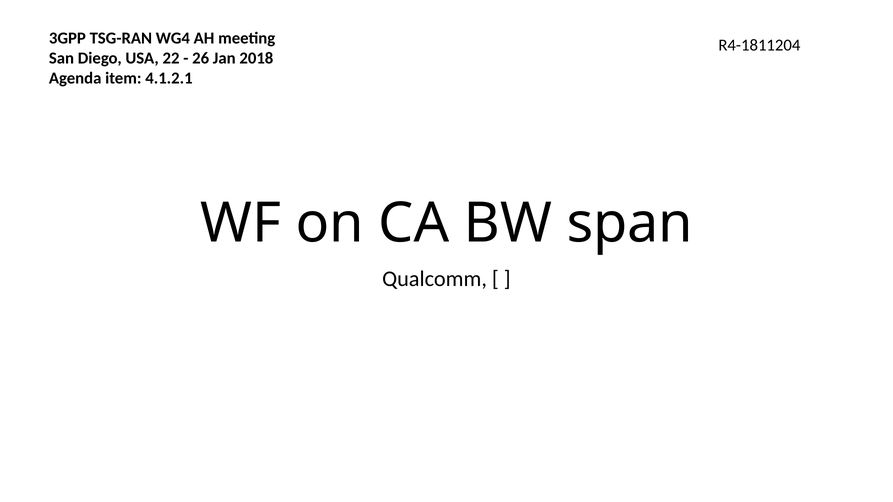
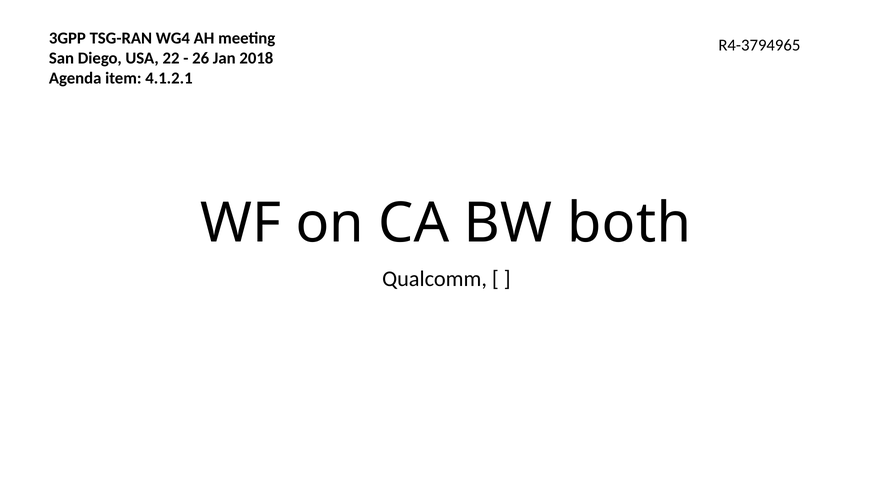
R4-1811204: R4-1811204 -> R4-3794965 (759, 45)
span: span -> both (629, 223)
